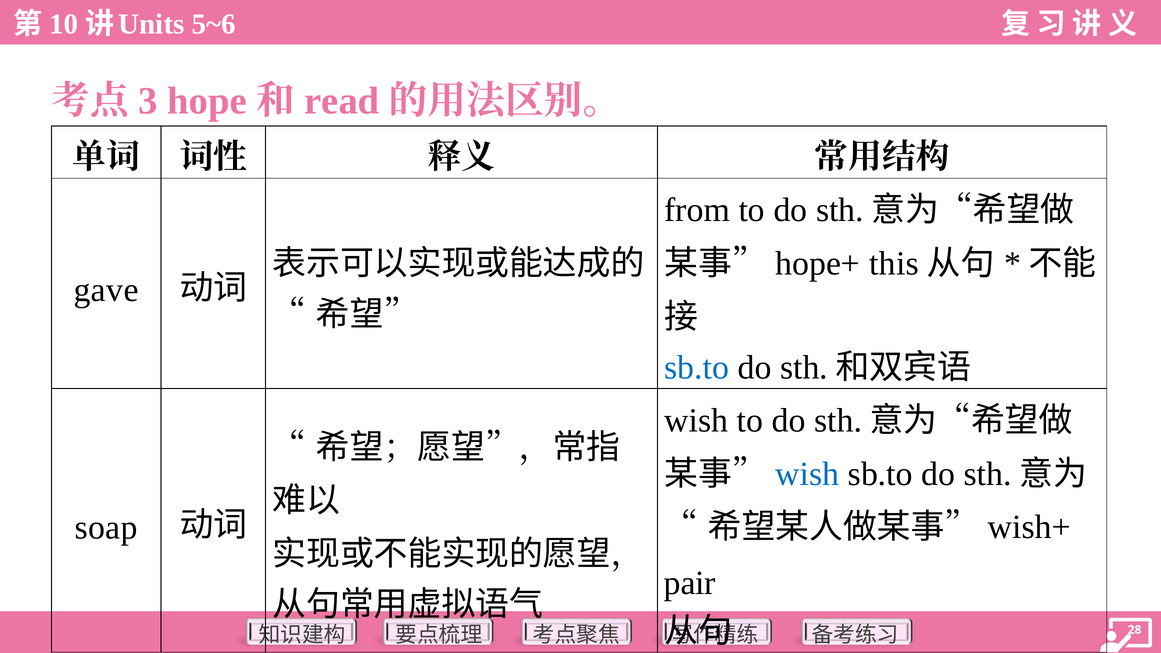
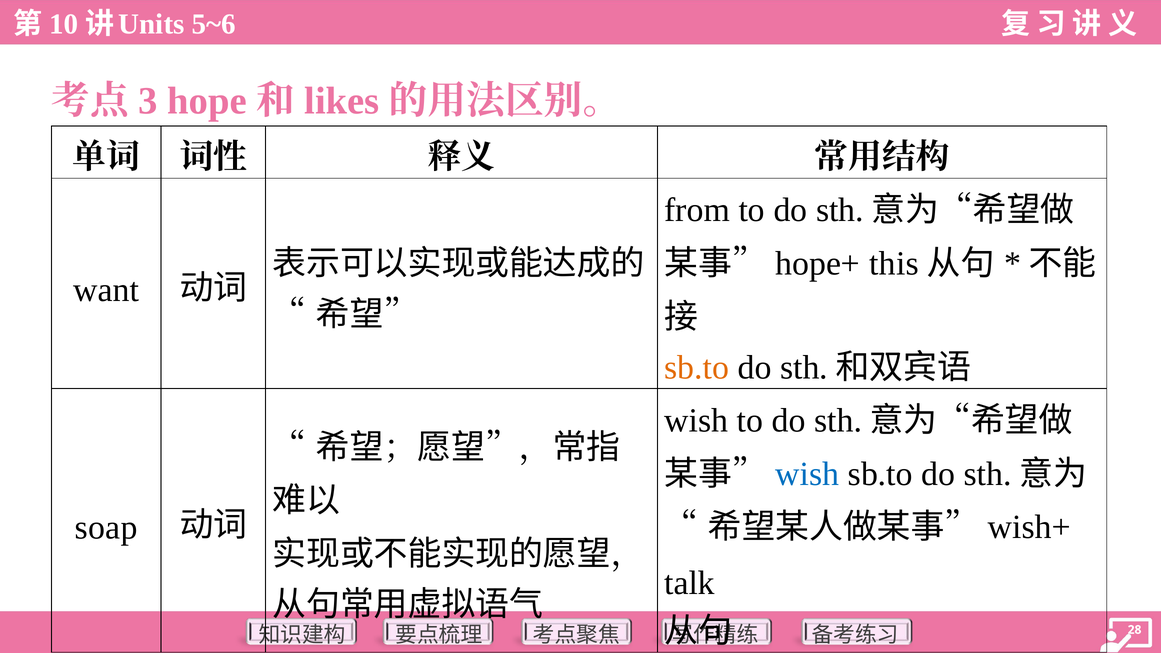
read: read -> likes (342, 101)
gave: gave -> want (106, 290)
sb.to colour: blue -> orange (697, 368)
pair: pair -> talk (690, 583)
